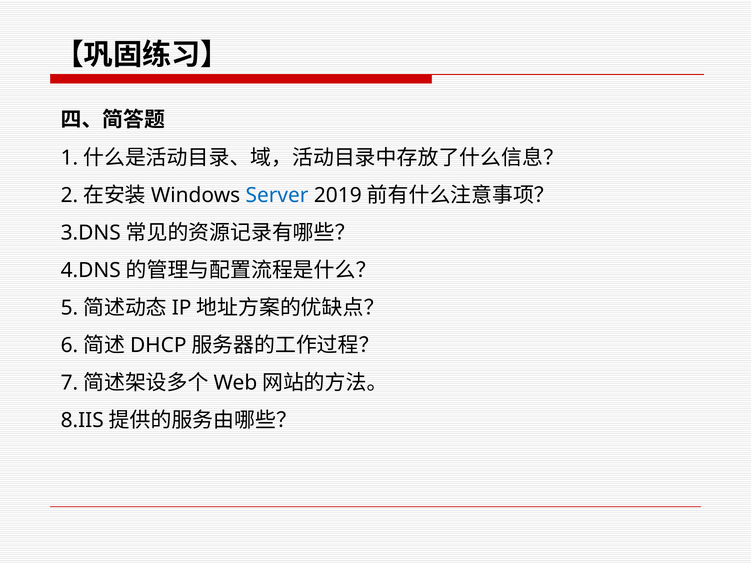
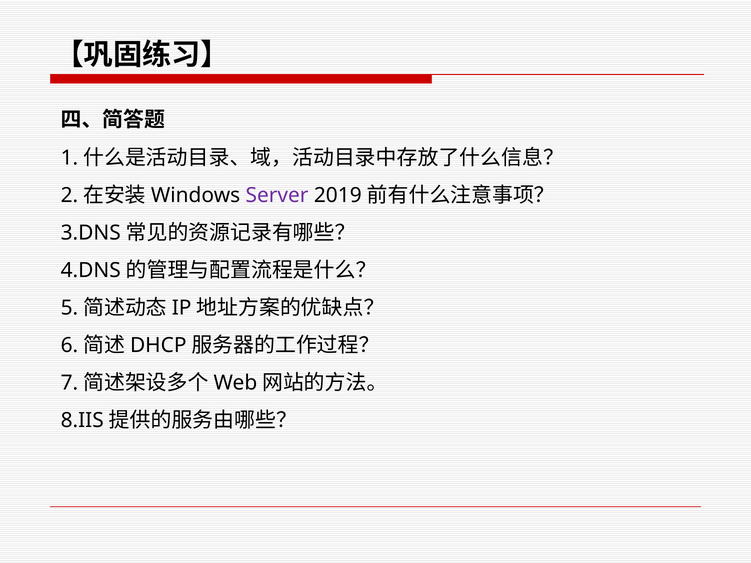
Server colour: blue -> purple (277, 195)
